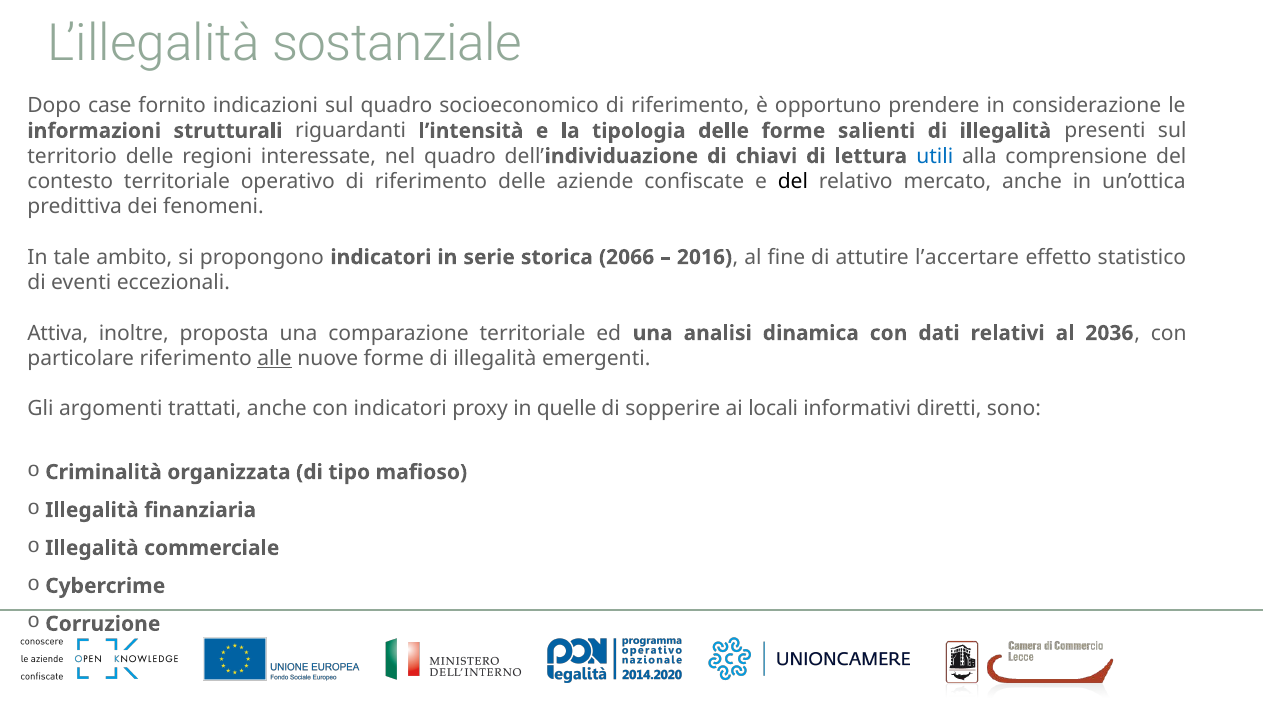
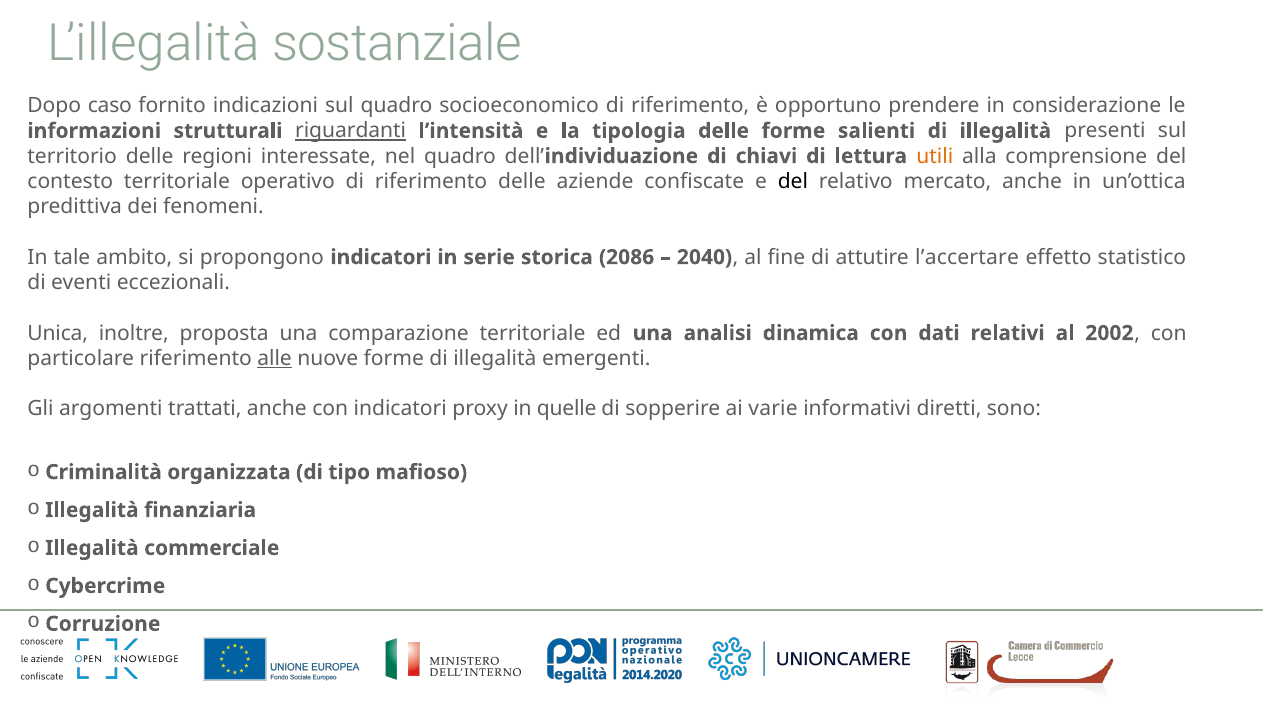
case: case -> caso (110, 105)
riguardanti underline: none -> present (351, 131)
utili colour: blue -> orange (935, 156)
2066: 2066 -> 2086 (627, 257)
2016: 2016 -> 2040 (705, 257)
Attiva: Attiva -> Unica (58, 333)
2036: 2036 -> 2002 (1109, 333)
locali: locali -> varie (773, 409)
